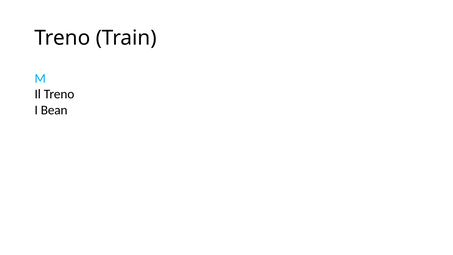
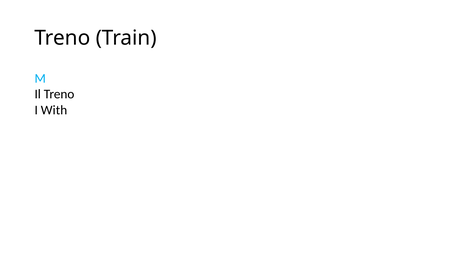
Bean: Bean -> With (54, 110)
